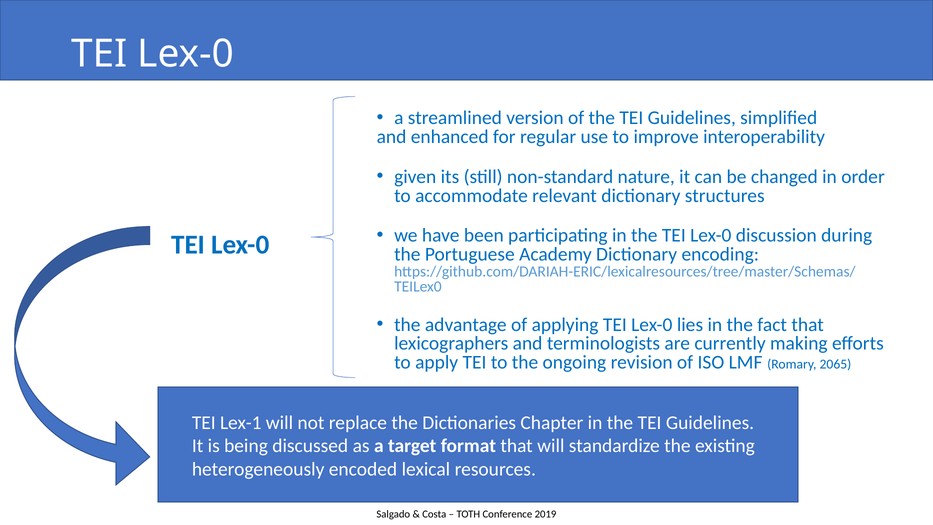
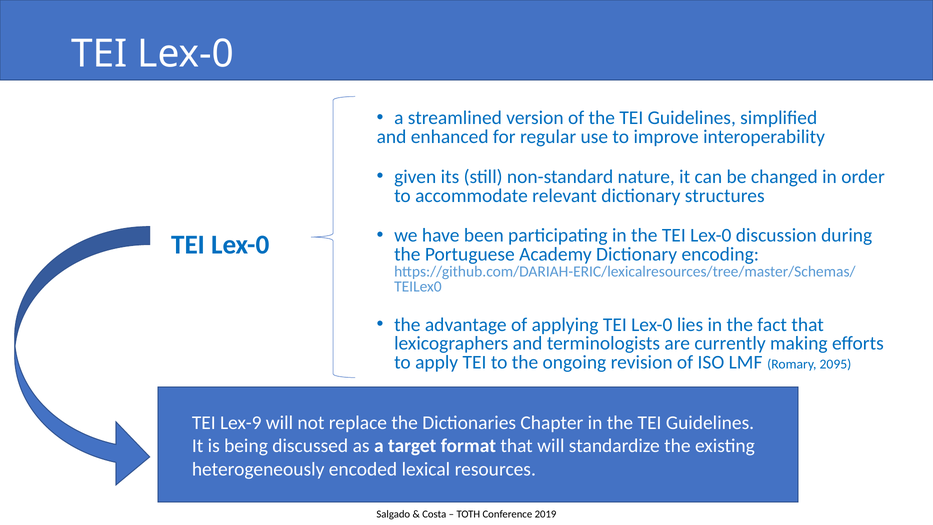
2065: 2065 -> 2095 (835, 364)
Lex-1: Lex-1 -> Lex-9 (241, 422)
